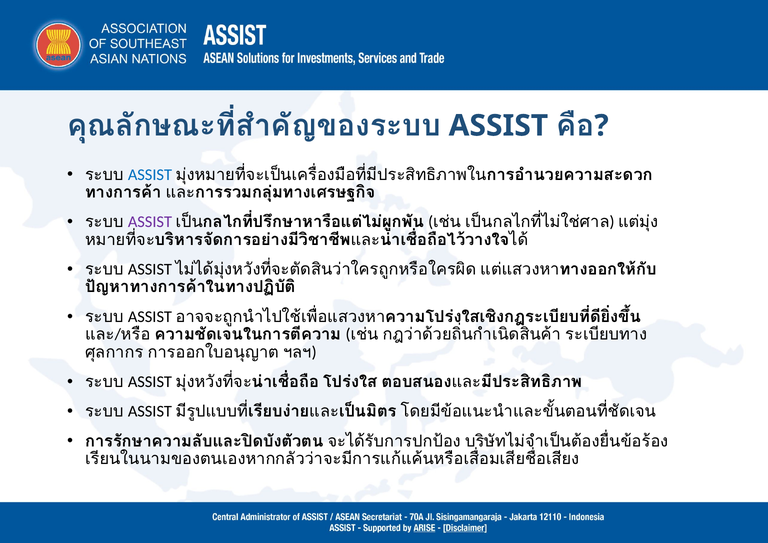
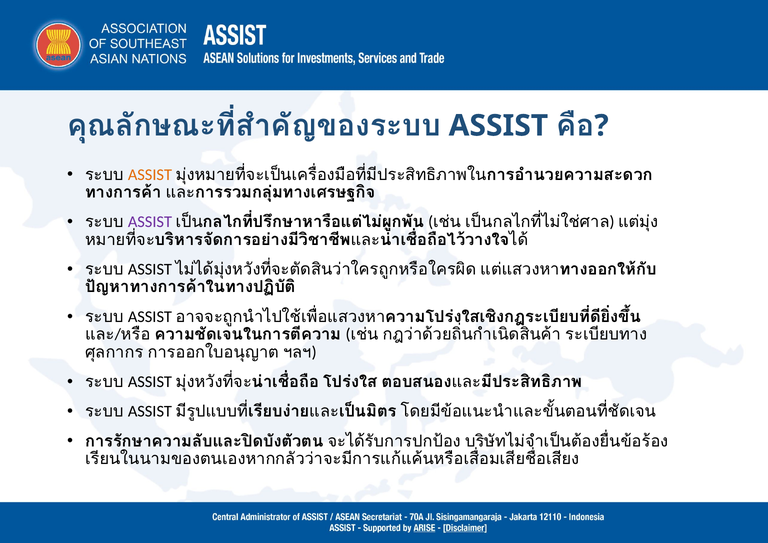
ASSIST colour: blue -> orange (150, 175)
